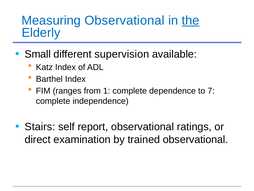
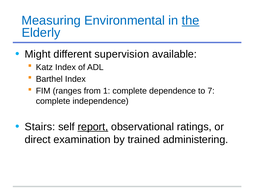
Measuring Observational: Observational -> Environmental (125, 20)
Small: Small -> Might (38, 54)
report underline: none -> present (93, 126)
trained observational: observational -> administering (196, 139)
